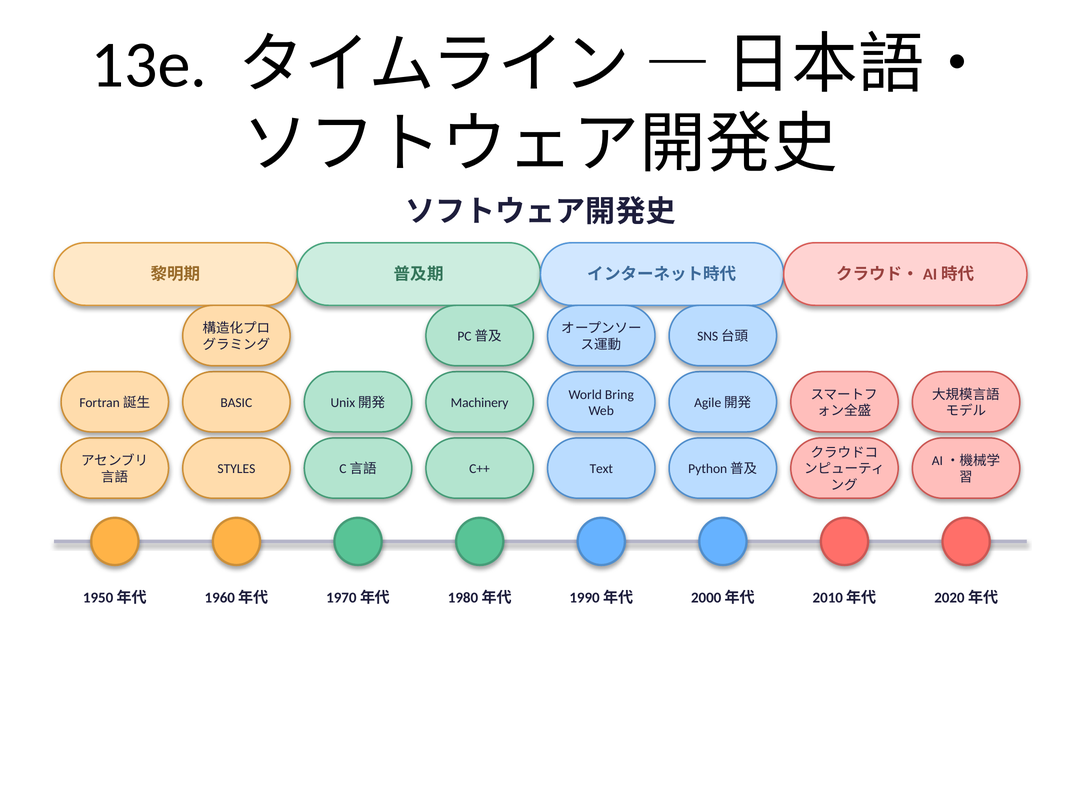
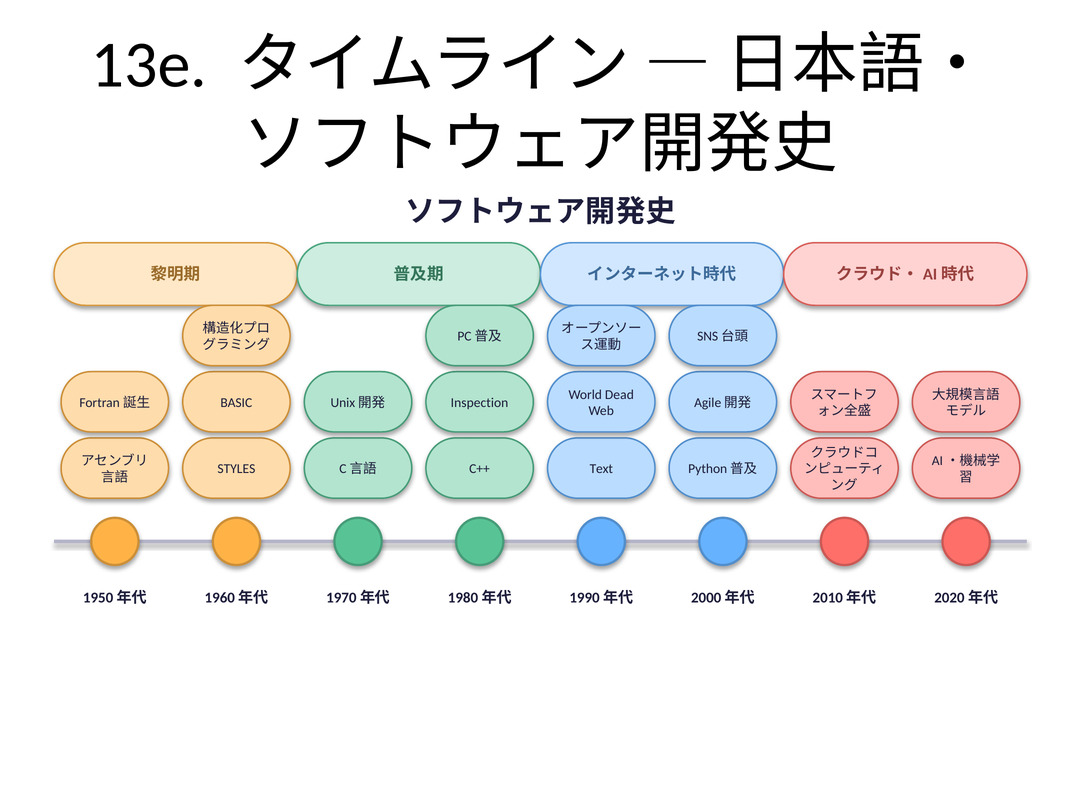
Bring: Bring -> Dead (619, 394)
Machinery: Machinery -> Inspection (480, 403)
